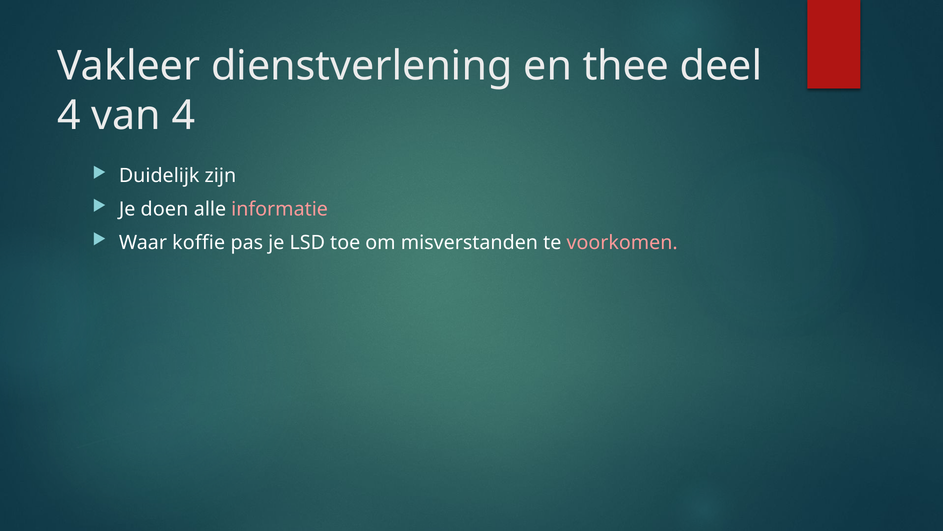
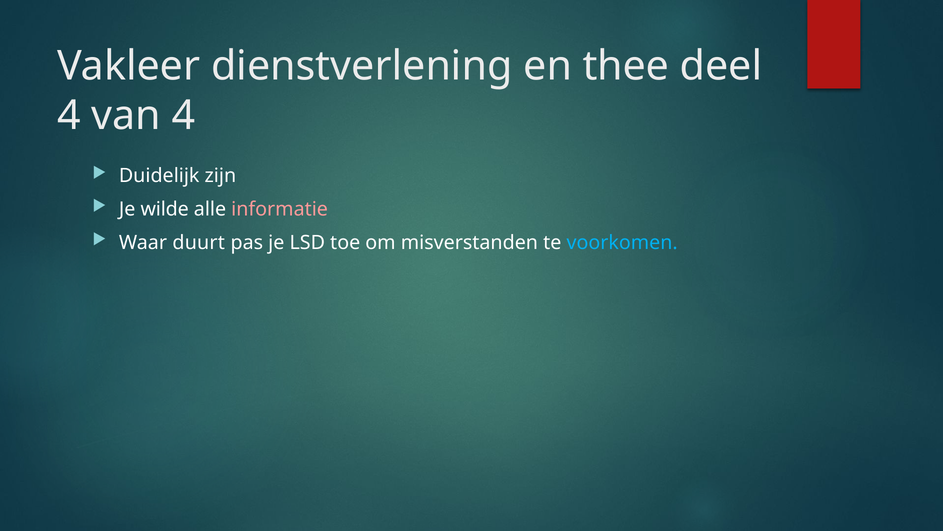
doen: doen -> wilde (165, 209)
koffie: koffie -> duurt (199, 242)
voorkomen colour: pink -> light blue (622, 242)
